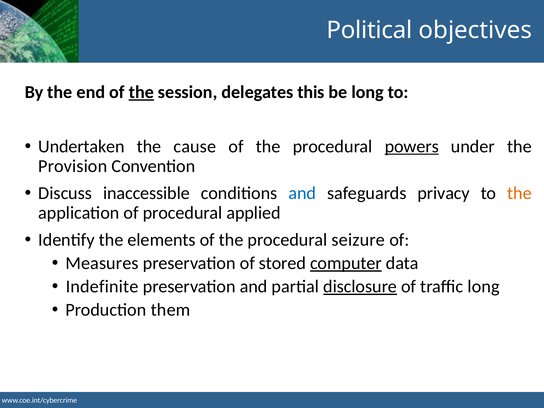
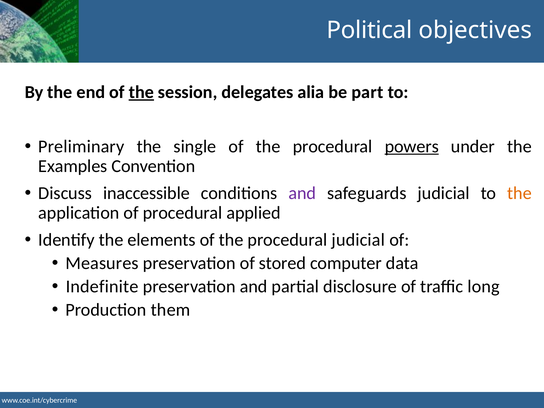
this: this -> alia (311, 92)
be long: long -> part (367, 92)
Undertaken: Undertaken -> Preliminary (81, 146)
cause: cause -> single (195, 146)
Provision: Provision -> Examples (73, 166)
and colour: blue -> purple (302, 193)
safeguards privacy: privacy -> judicial (444, 193)
procedural seizure: seizure -> judicial (358, 240)
computer underline: present -> none (346, 263)
disclosure underline: present -> none (360, 287)
